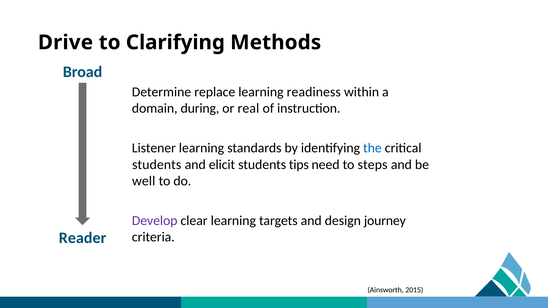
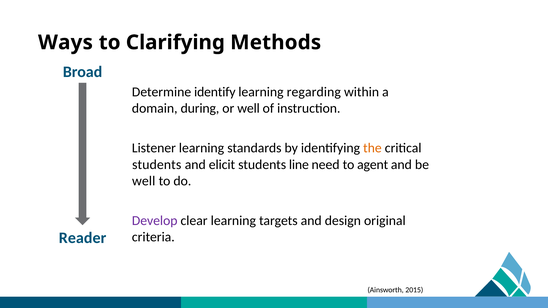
Drive: Drive -> Ways (65, 42)
replace: replace -> identify (215, 92)
readiness: readiness -> regarding (314, 92)
or real: real -> well (249, 109)
the colour: blue -> orange (372, 148)
tips: tips -> line (299, 165)
steps: steps -> agent (373, 165)
journey: journey -> original (385, 221)
